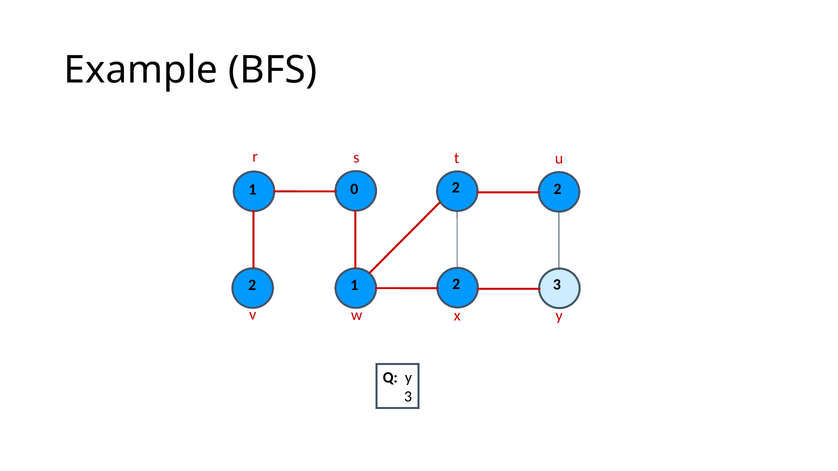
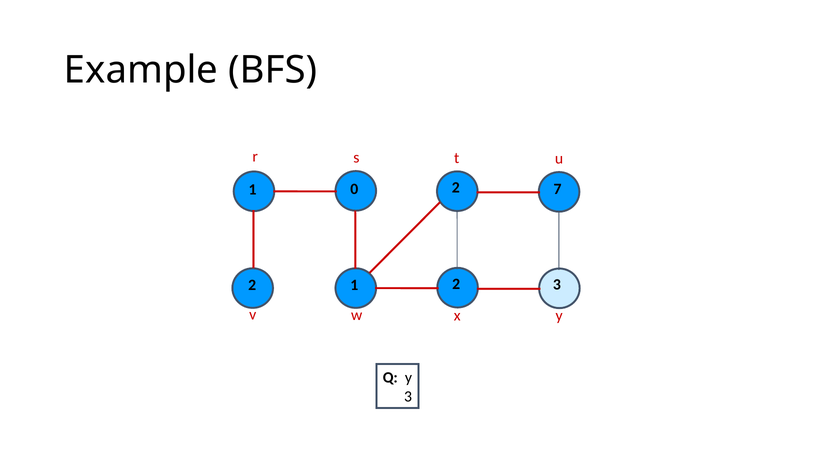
2: 2 -> 7 (558, 189)
